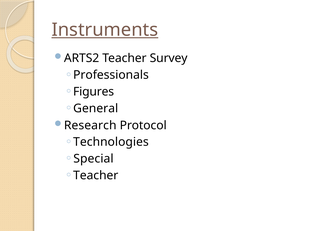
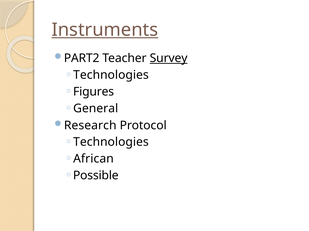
ARTS2: ARTS2 -> PART2 (82, 58)
Survey underline: none -> present (169, 58)
Professionals: Professionals -> Technologies (111, 75)
Special: Special -> African (93, 159)
Teacher: Teacher -> Possible (96, 176)
